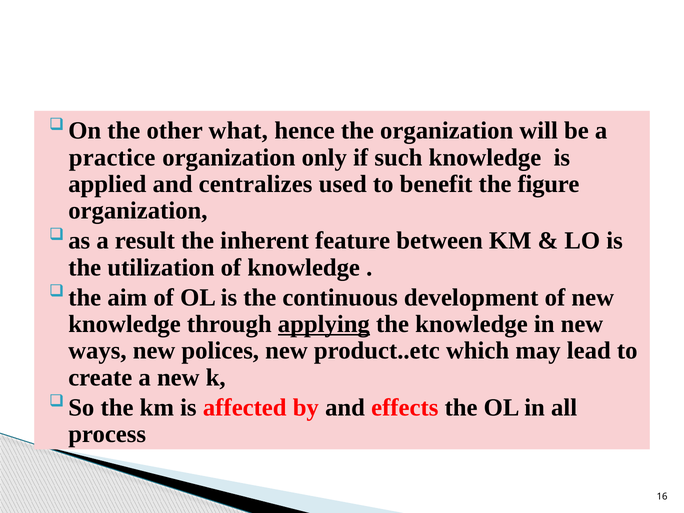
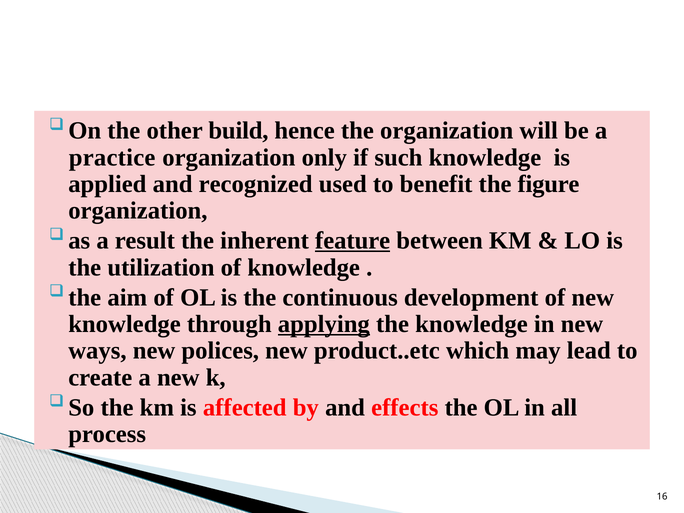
what: what -> build (238, 131)
centralizes: centralizes -> recognized (256, 184)
feature underline: none -> present (353, 241)
